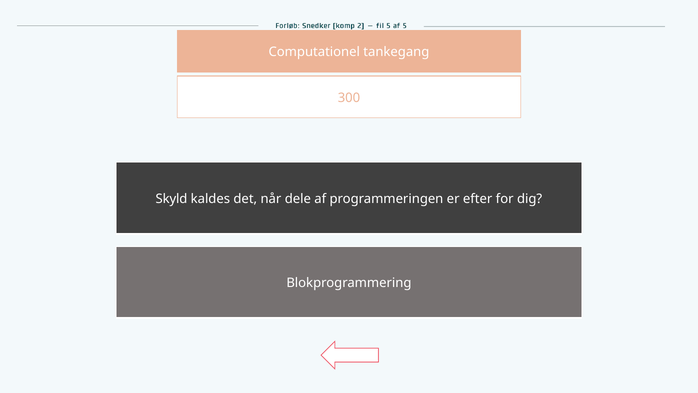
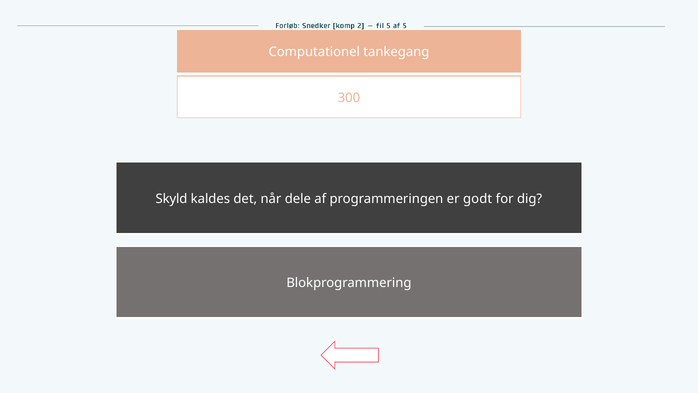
efter: efter -> godt (478, 199)
